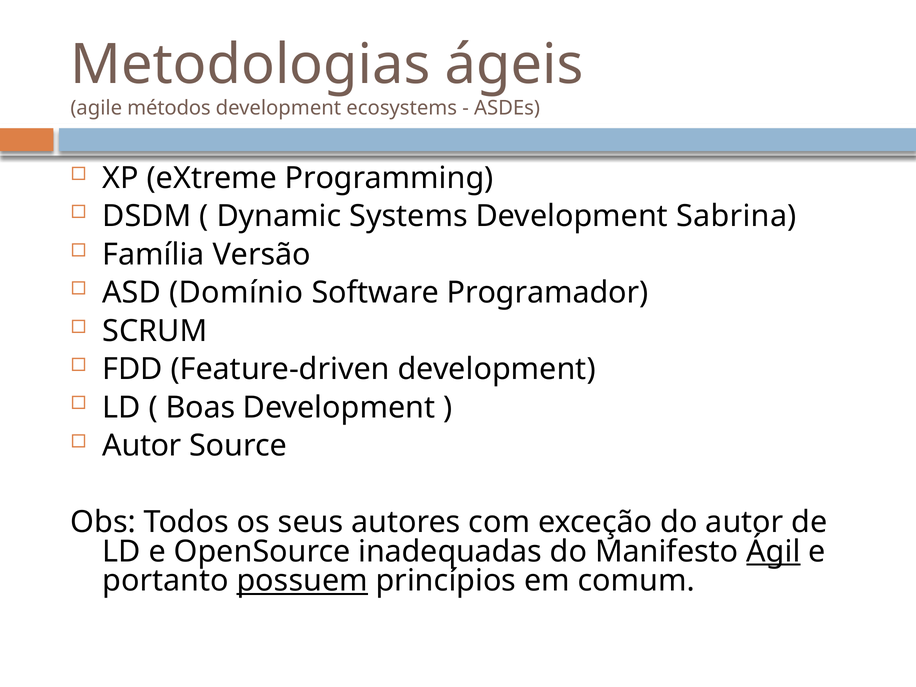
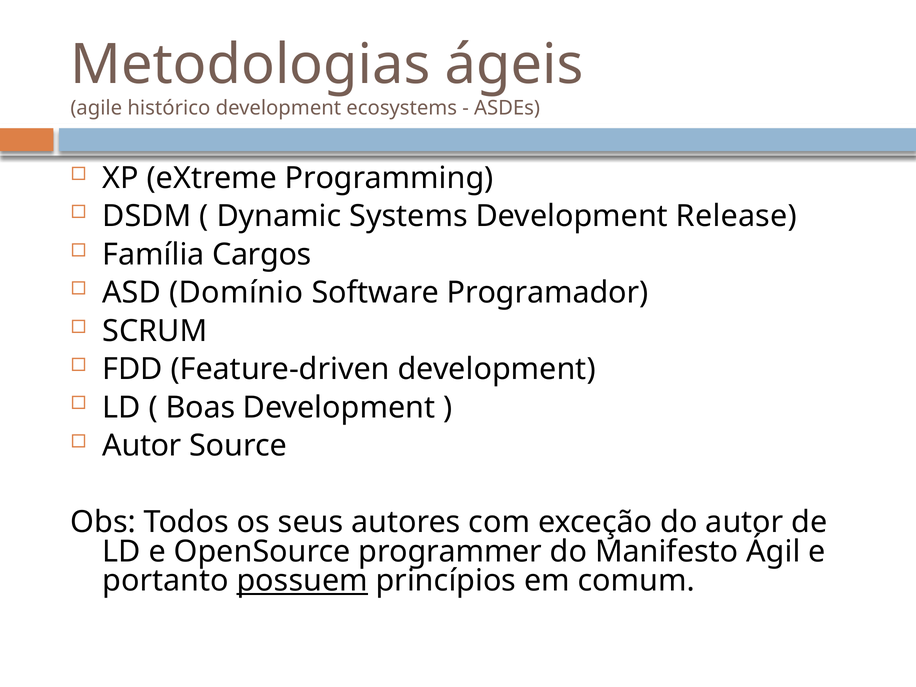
métodos: métodos -> histórico (169, 108)
Sabrina: Sabrina -> Release (736, 216)
Versão: Versão -> Cargos (262, 255)
inadequadas: inadequadas -> programmer (450, 551)
Ágil underline: present -> none (773, 551)
